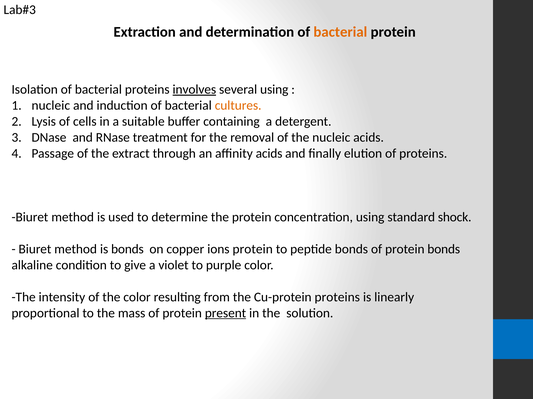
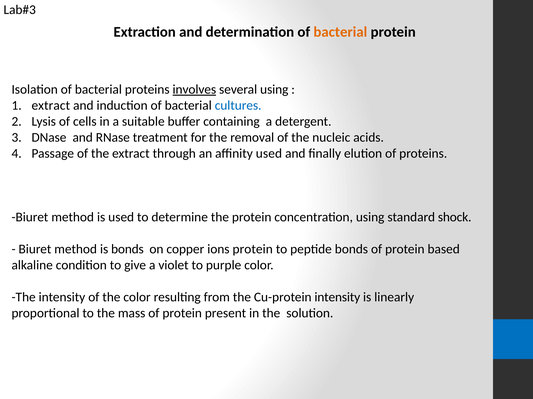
nucleic: nucleic -> extract (51, 106)
cultures colour: orange -> blue (238, 106)
affinity acids: acids -> used (269, 154)
protein bonds: bonds -> based (444, 250)
Cu-protein proteins: proteins -> intensity (337, 298)
present underline: present -> none (226, 314)
